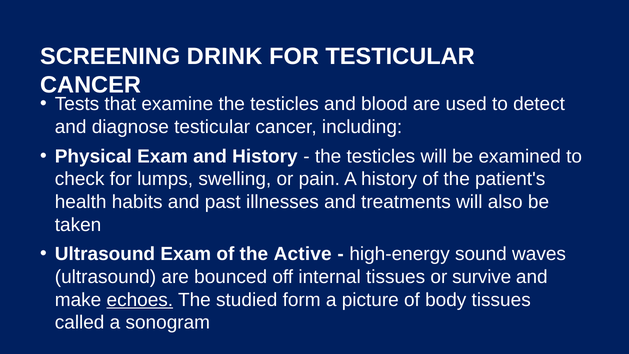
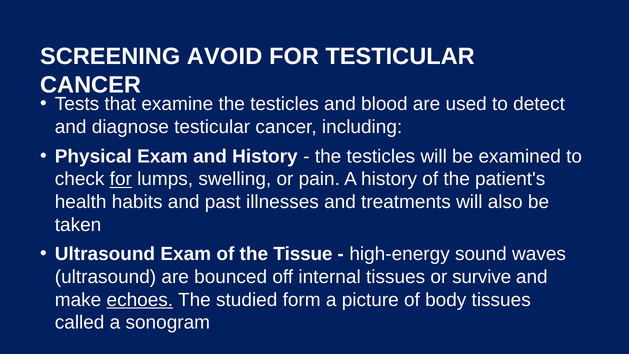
DRINK: DRINK -> AVOID (225, 56)
for underline: none -> present (121, 179)
Active: Active -> Tissue (303, 254)
